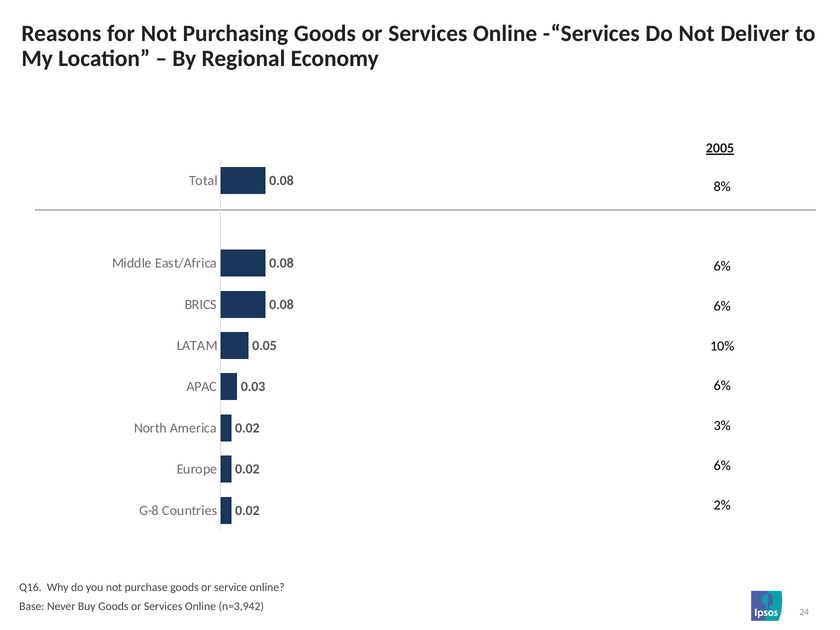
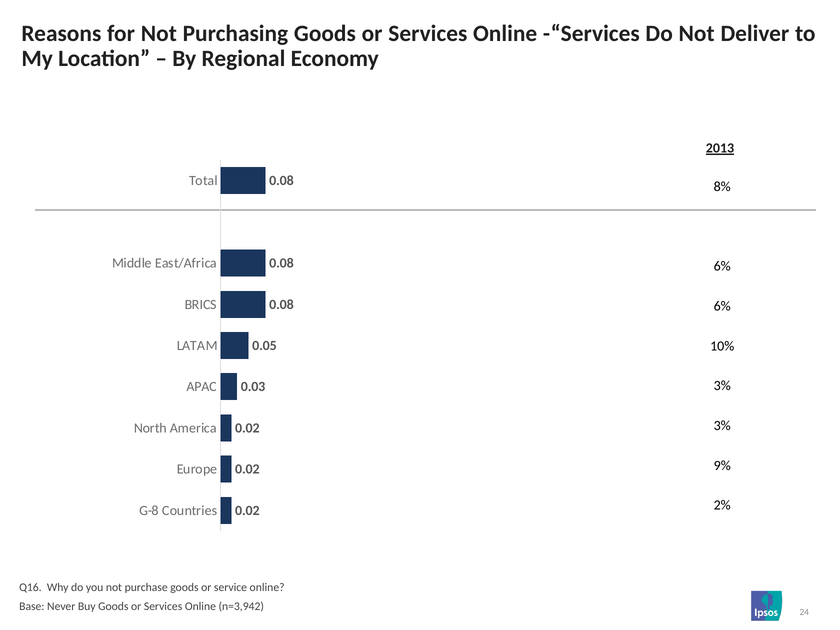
2005: 2005 -> 2013 (720, 148)
6%: 6% -> 3% (722, 386)
6%: 6% -> 9% (722, 465)
